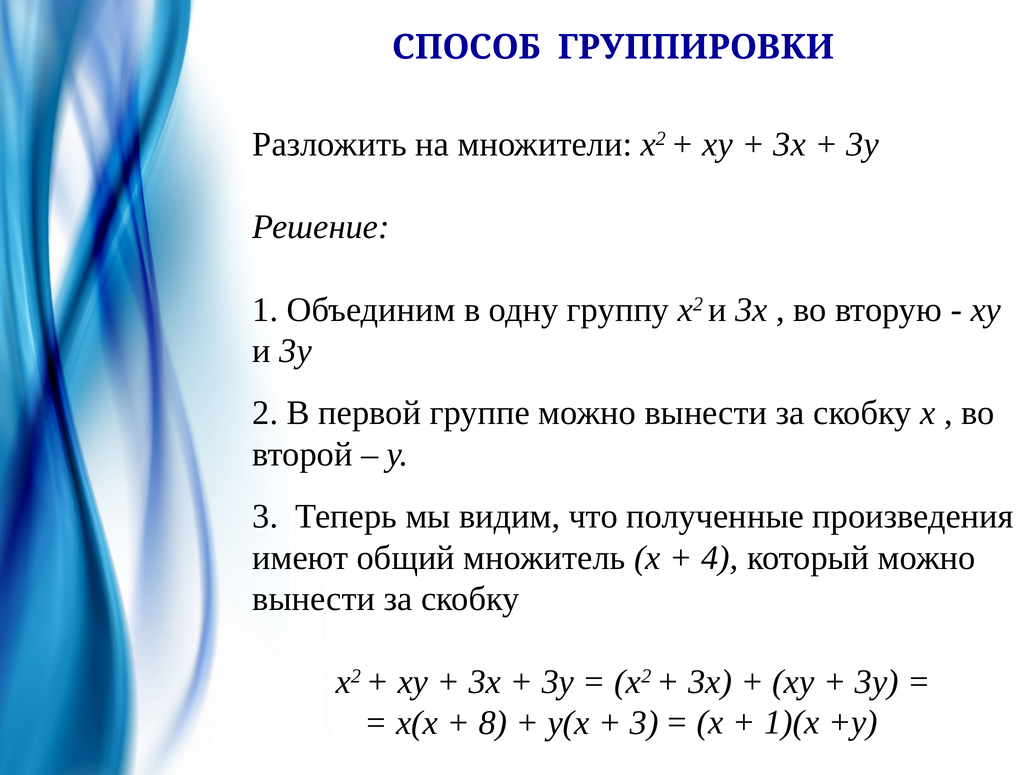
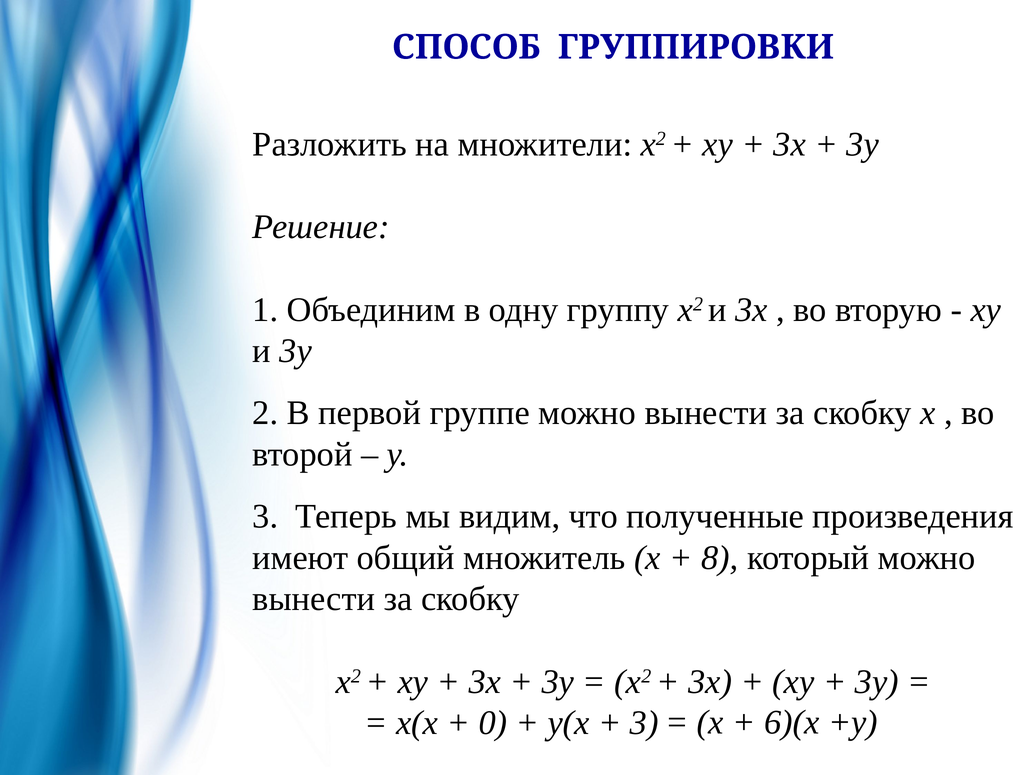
4: 4 -> 8 (720, 557)
8: 8 -> 0 (493, 723)
1)(х: 1)(х -> 6)(х (792, 722)
